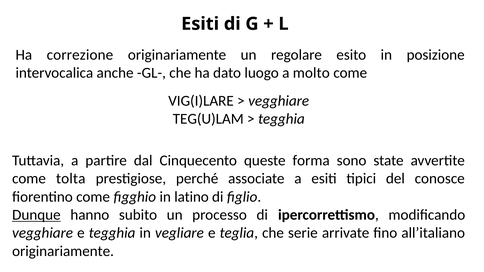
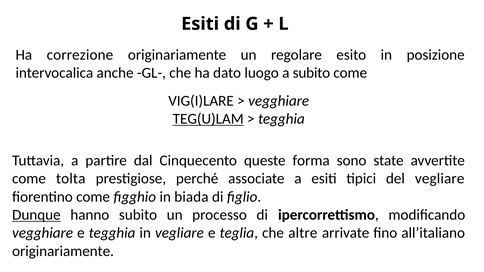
a molto: molto -> subito (311, 73)
TEG(U)LAM underline: none -> present (208, 119)
del conosce: conosce -> vegliare (440, 179)
latino: latino -> biada (191, 197)
serie: serie -> altre (303, 233)
